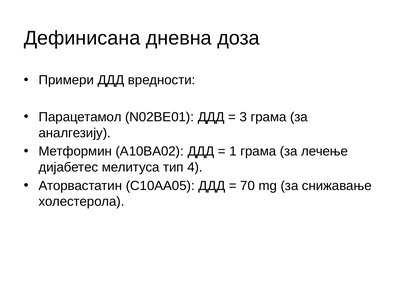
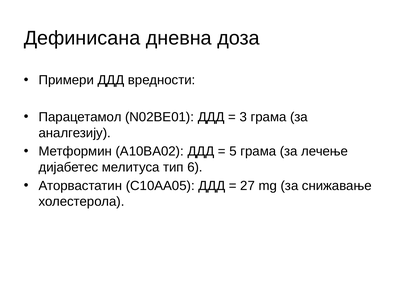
1: 1 -> 5 (233, 151)
4: 4 -> 6 (195, 167)
70: 70 -> 27 (248, 186)
